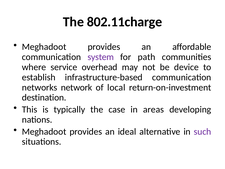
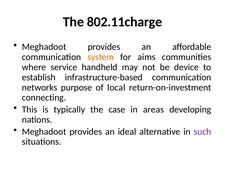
system colour: purple -> orange (101, 57)
path: path -> aims (147, 57)
overhead: overhead -> handheld (100, 67)
network: network -> purpose (77, 87)
destination: destination -> connecting (44, 97)
